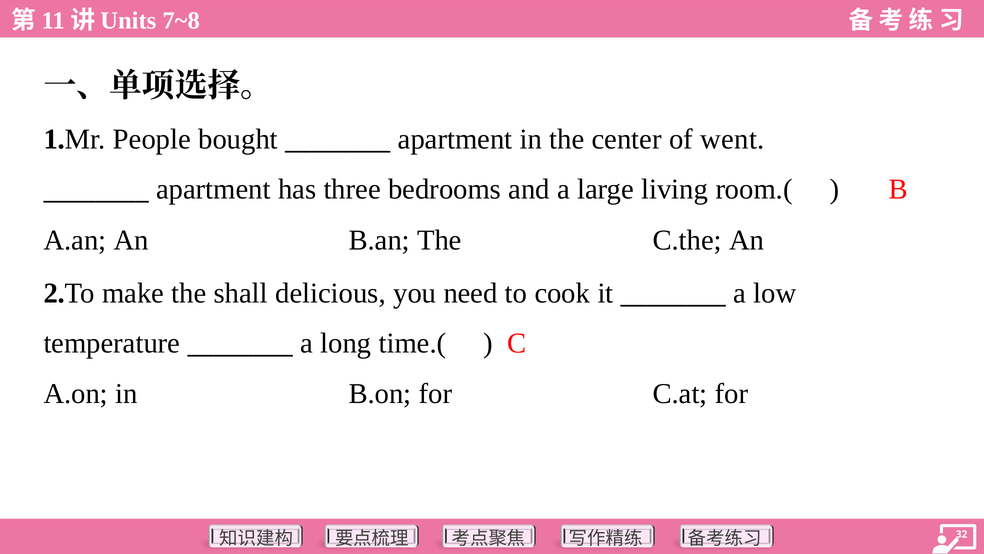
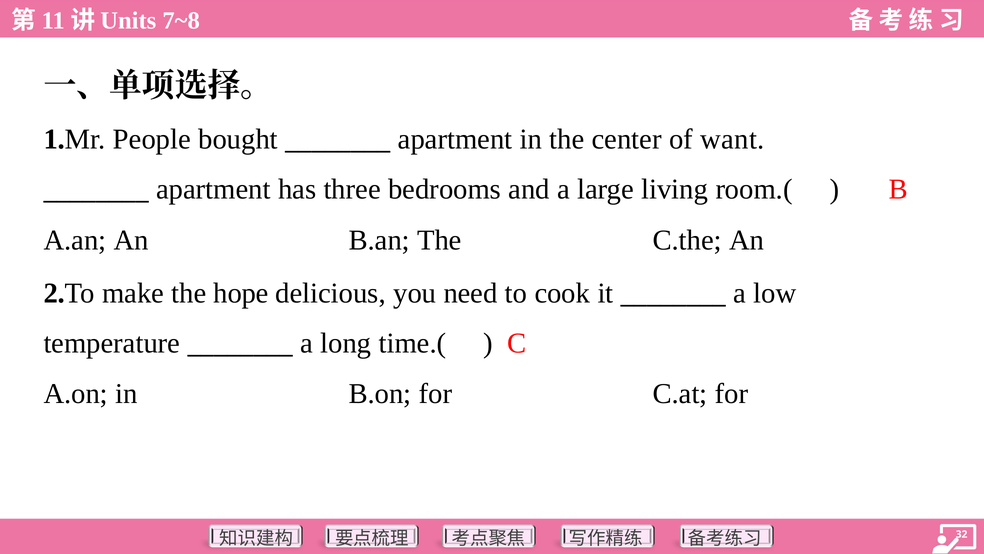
went: went -> want (732, 139)
shall: shall -> hope (241, 293)
